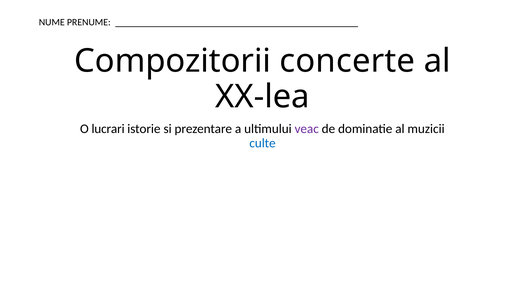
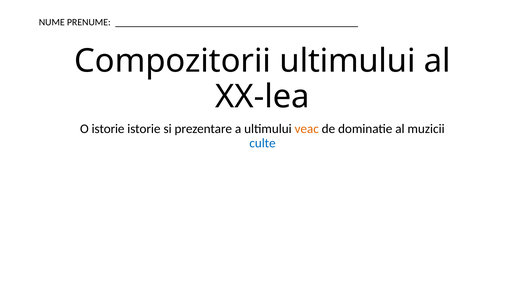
Compozitorii concerte: concerte -> ultimului (348, 61)
O lucrari: lucrari -> istorie (108, 129)
veac colour: purple -> orange (307, 129)
